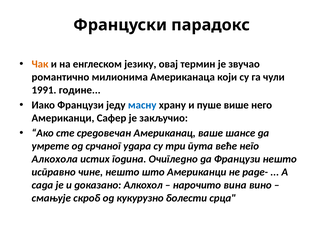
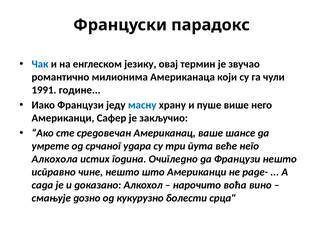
Чак colour: orange -> blue (40, 64)
вина: вина -> воћа (235, 185)
скроб: скроб -> дозно (87, 198)
